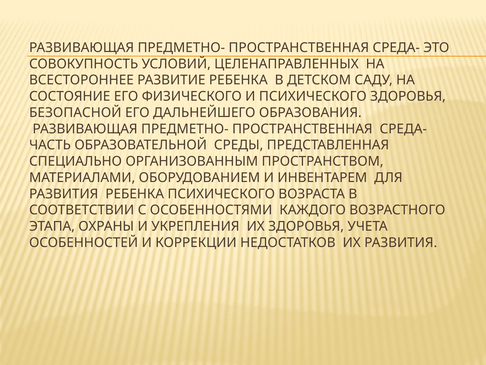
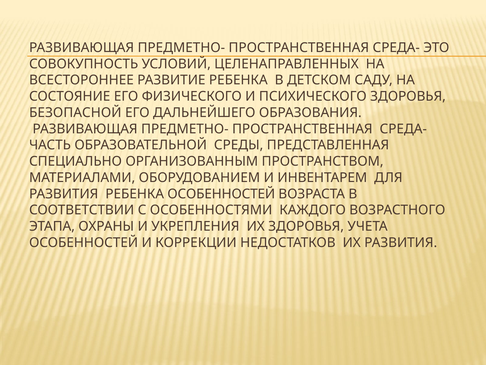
РЕБЕНКА ПСИХИЧЕСКОГО: ПСИХИЧЕСКОГО -> ОСОБЕННОСТЕЙ (221, 194)
